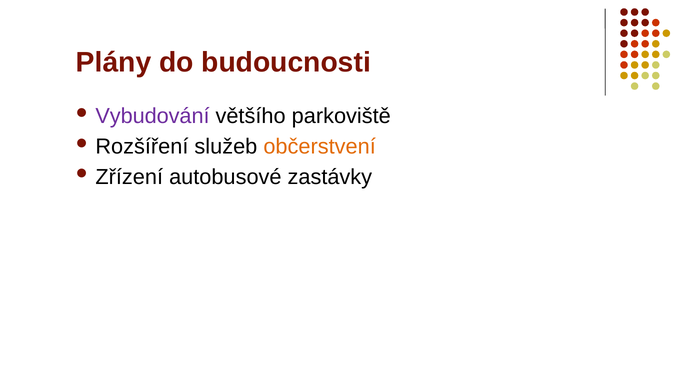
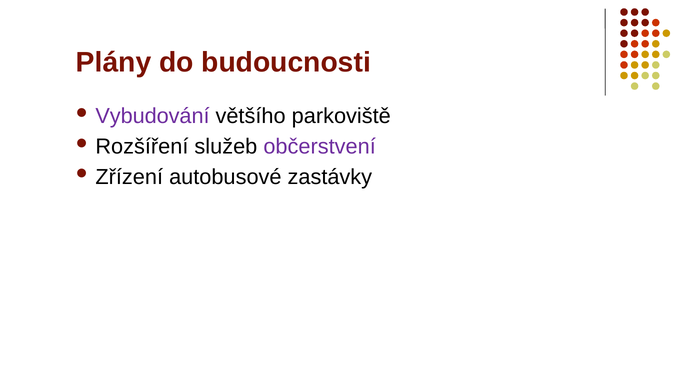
občerstvení colour: orange -> purple (320, 146)
